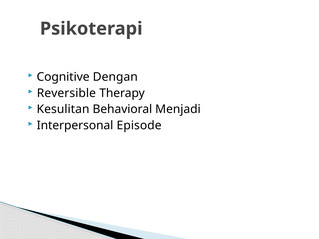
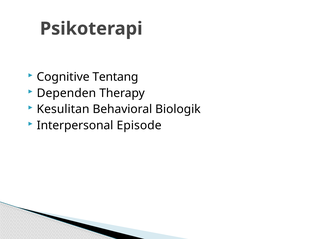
Dengan: Dengan -> Tentang (115, 77)
Reversible: Reversible -> Dependen (66, 93)
Menjadi: Menjadi -> Biologik (178, 109)
